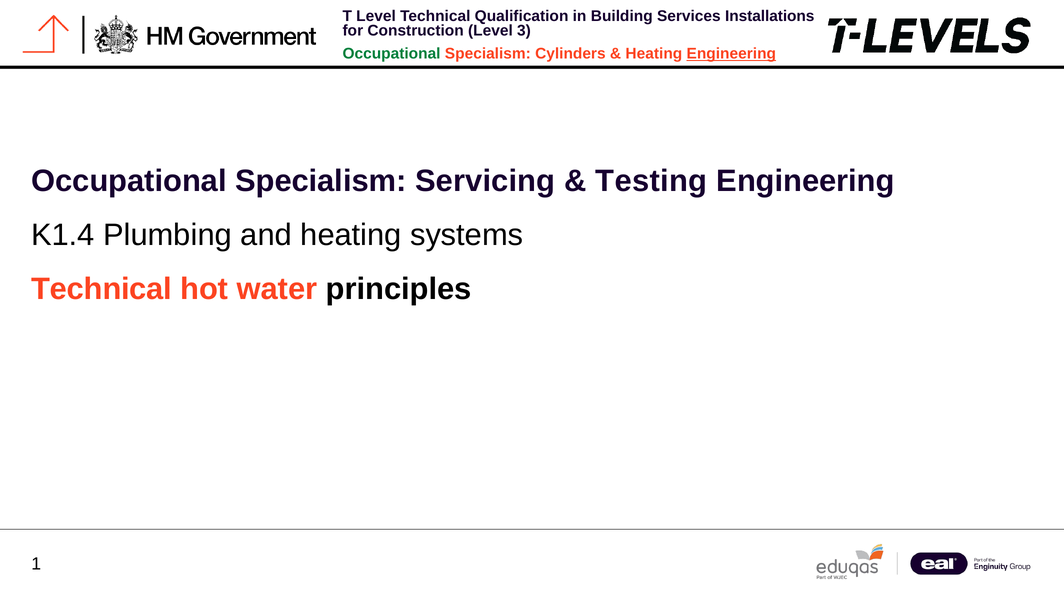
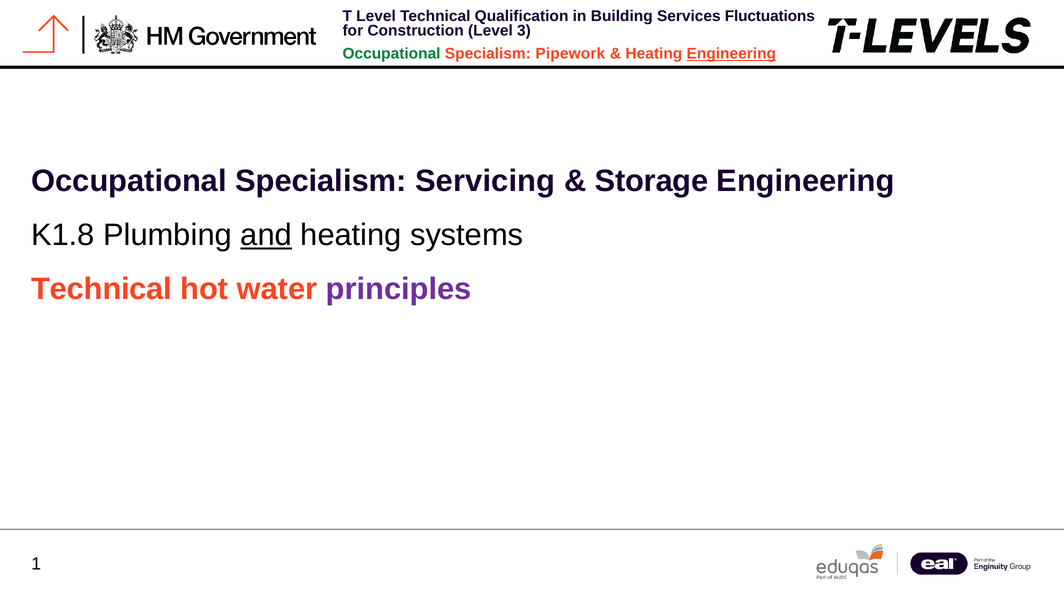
Installations: Installations -> Fluctuations (770, 16)
Cylinders: Cylinders -> Pipework (570, 54)
Testing: Testing -> Storage (652, 181)
K1.4: K1.4 -> K1.8 (63, 235)
and underline: none -> present (266, 235)
principles colour: black -> purple (399, 289)
